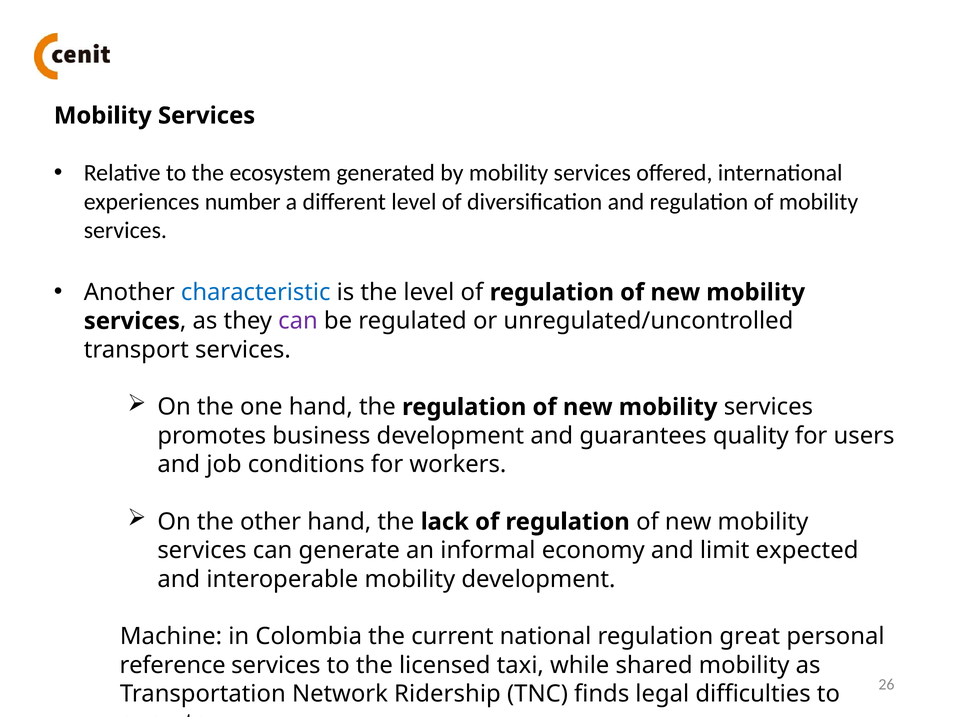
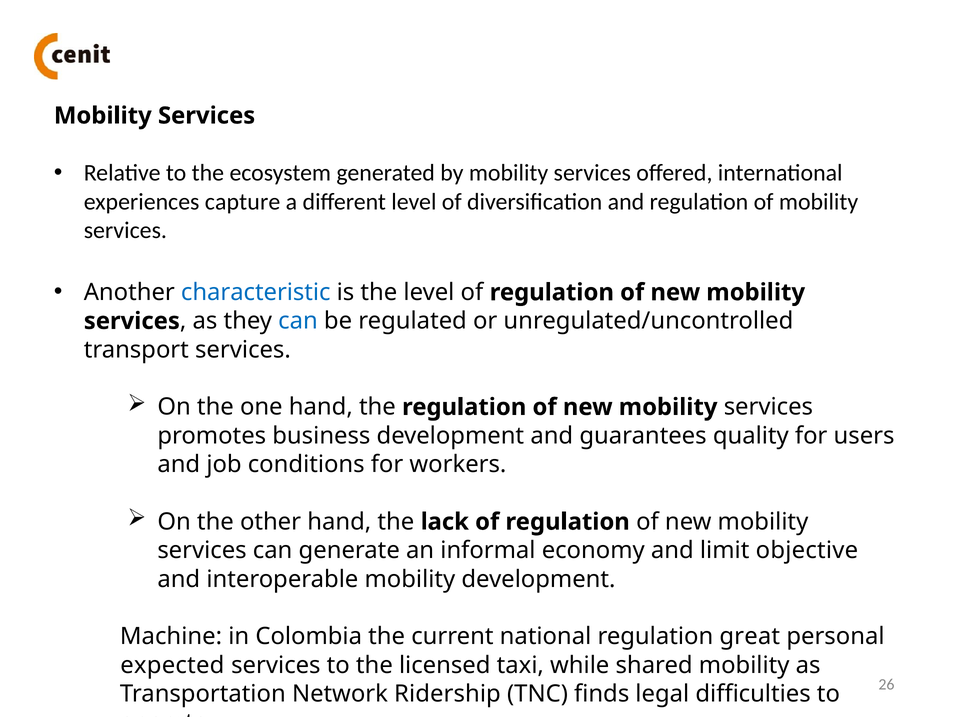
number: number -> capture (243, 202)
can colour: purple -> blue (298, 321)
expected: expected -> objective (807, 550)
reference: reference -> expected (172, 665)
